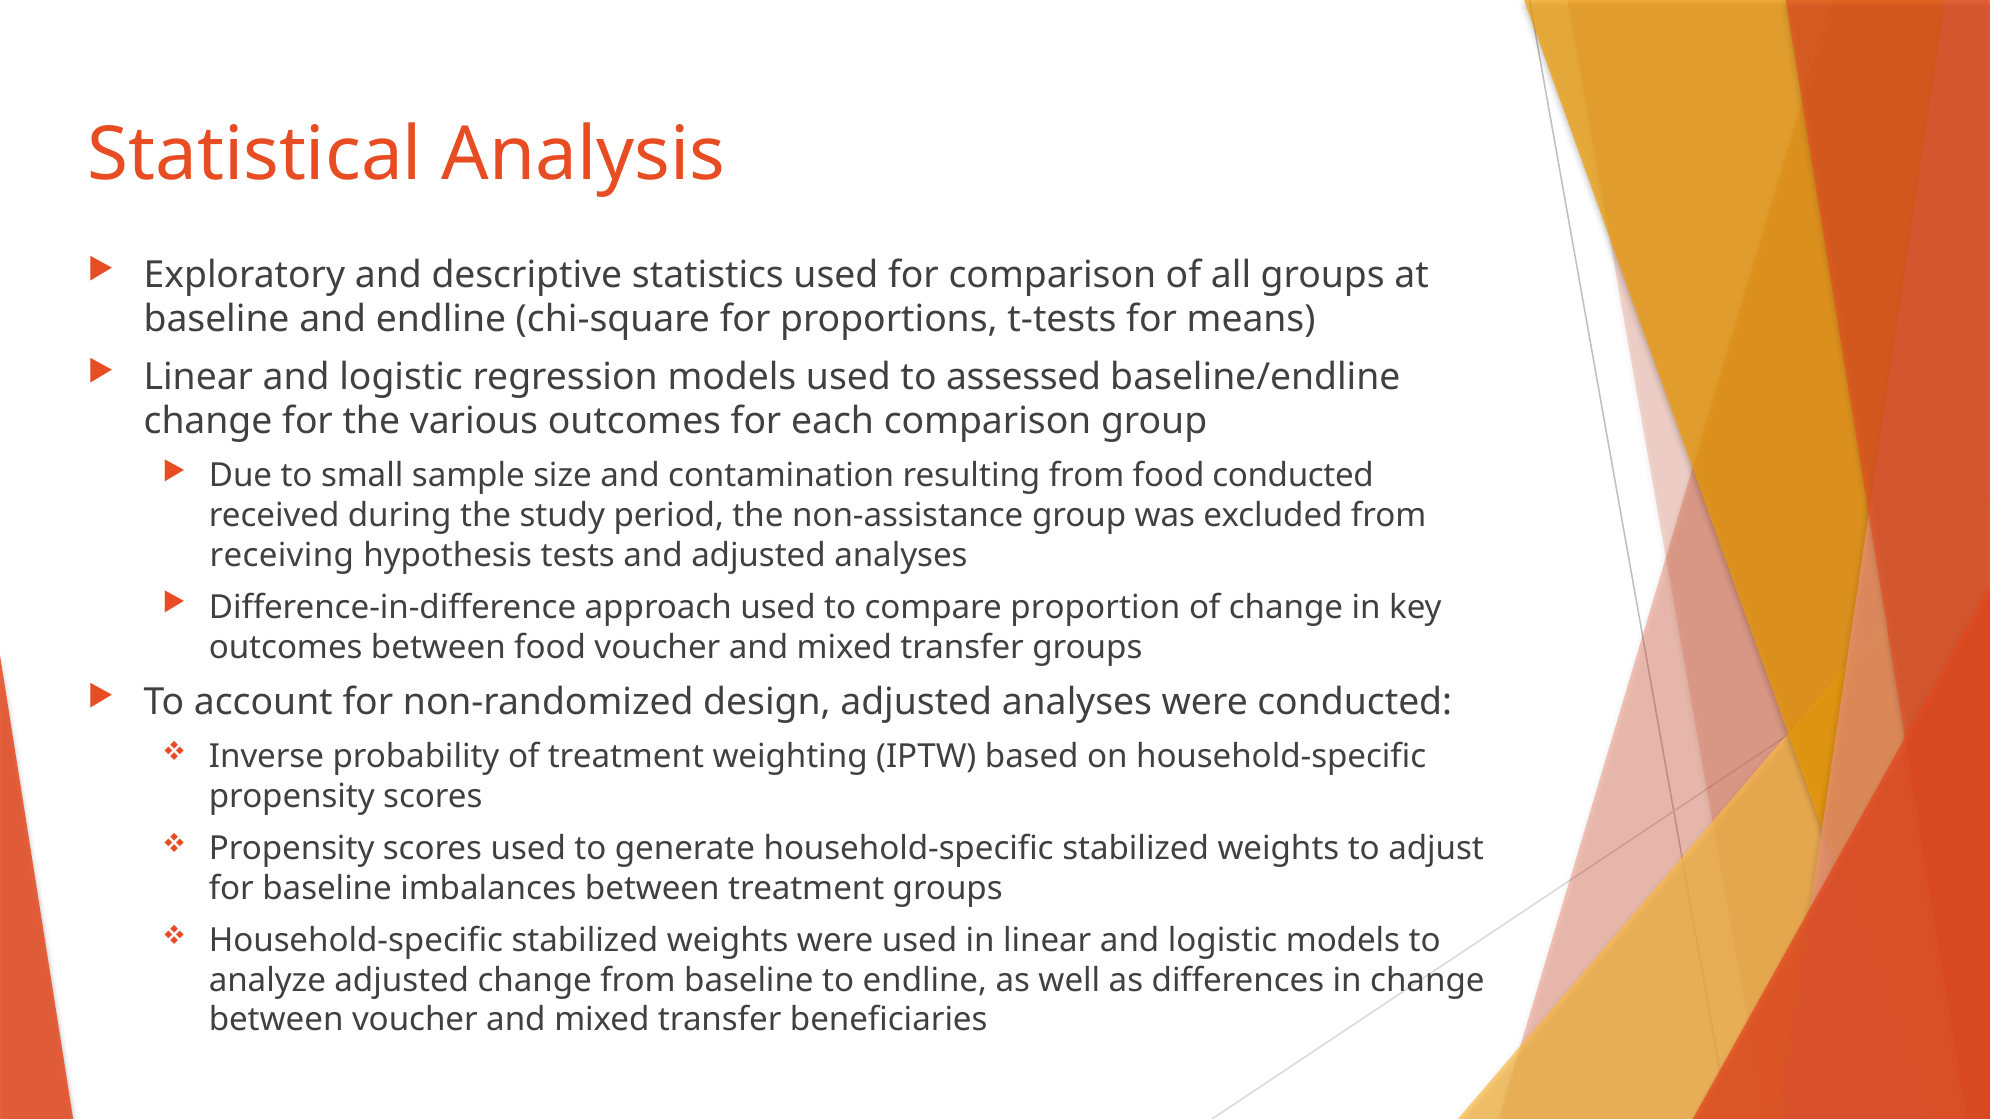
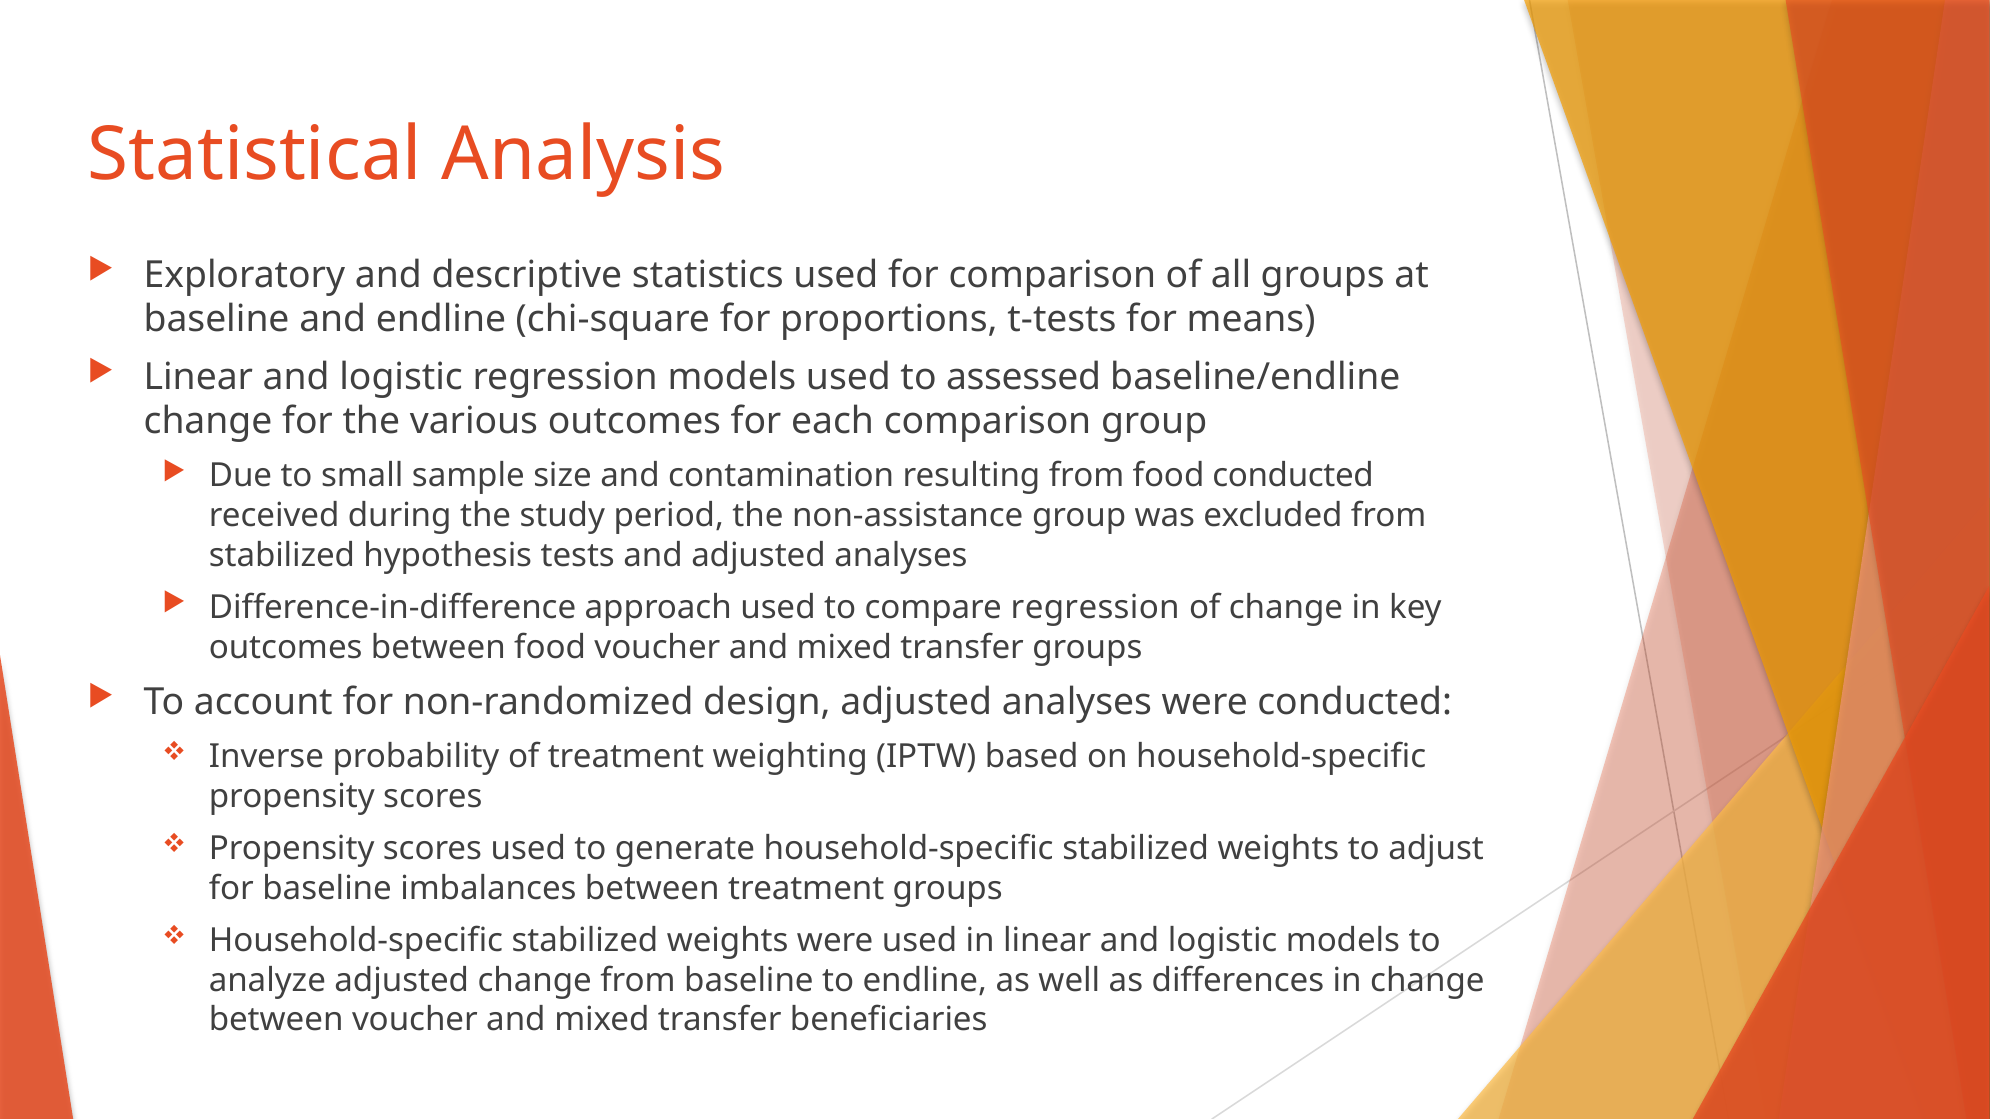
receiving: receiving -> stabilized (282, 556)
compare proportion: proportion -> regression (1095, 608)
